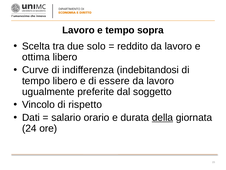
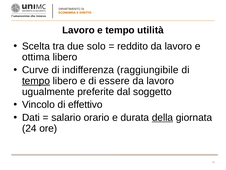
sopra: sopra -> utilità (150, 30)
indebitandosi: indebitandosi -> raggiungibile (148, 70)
tempo underline: none -> present (36, 81)
rispetto: rispetto -> effettivo (85, 104)
